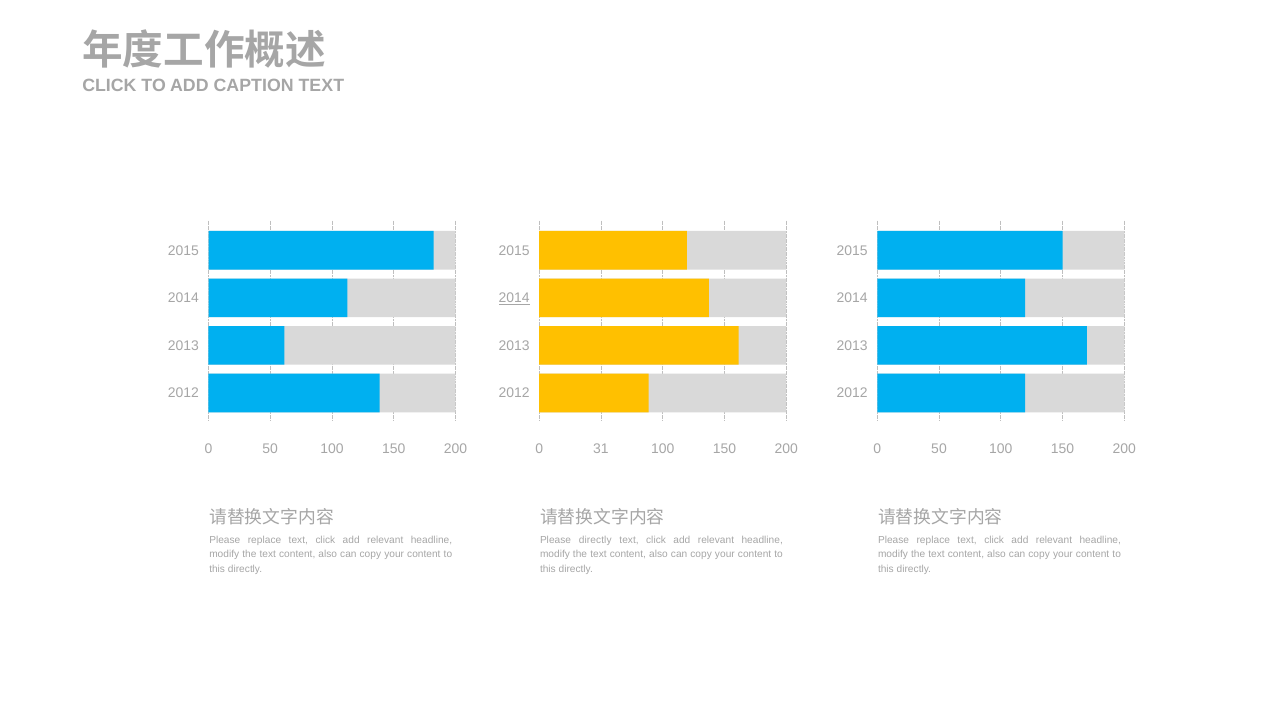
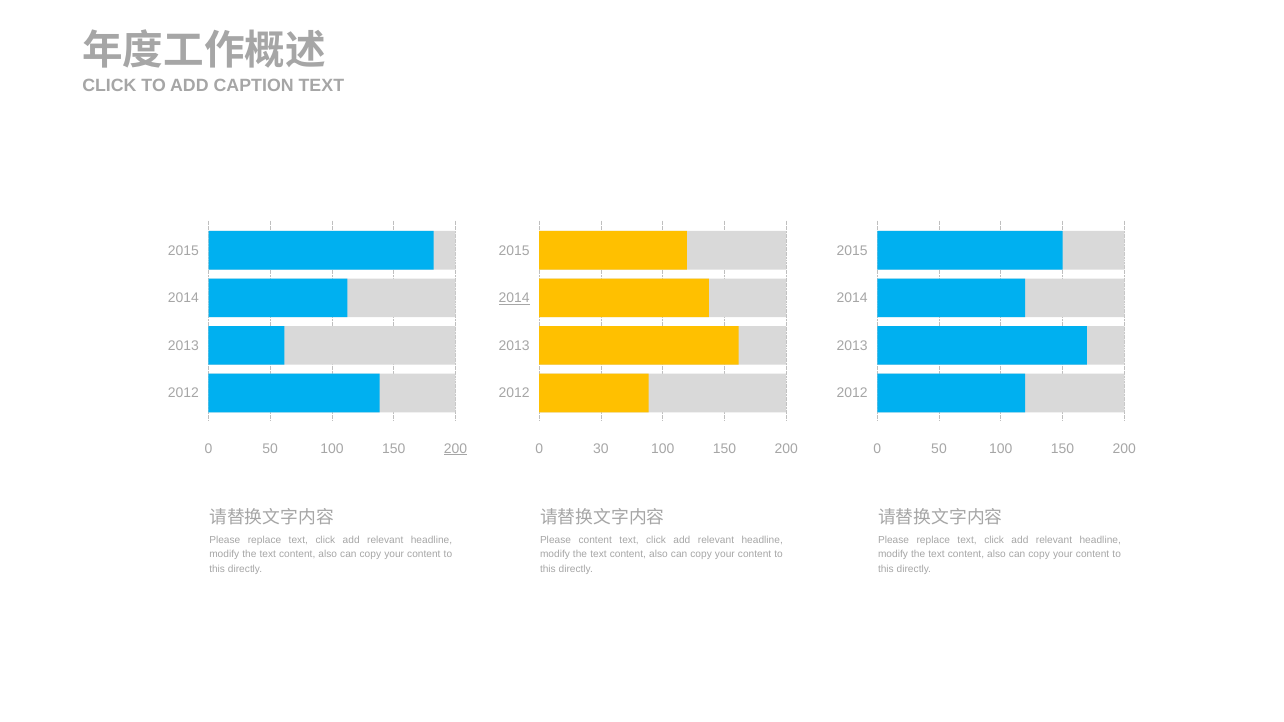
200 underline: none -> present (456, 449)
31: 31 -> 30 (601, 449)
Please directly: directly -> content (595, 540)
